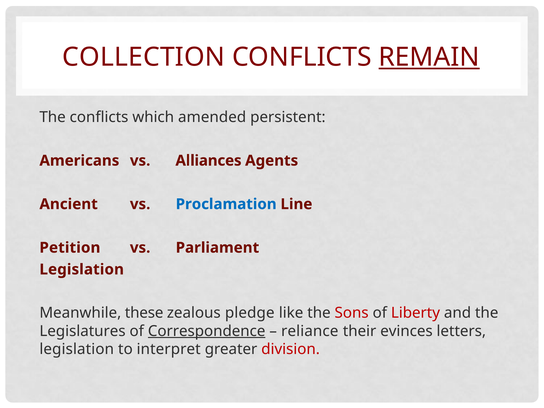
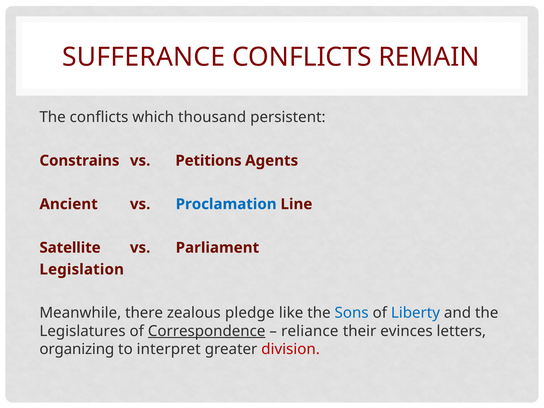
COLLECTION: COLLECTION -> SUFFERANCE (144, 57)
REMAIN underline: present -> none (429, 57)
amended: amended -> thousand (212, 117)
Americans: Americans -> Constrains (79, 161)
Alliances: Alliances -> Petitions (209, 161)
Petition: Petition -> Satellite (70, 248)
these: these -> there (144, 313)
Sons colour: red -> blue (352, 313)
Liberty colour: red -> blue (415, 313)
legislation: legislation -> organizing (77, 349)
